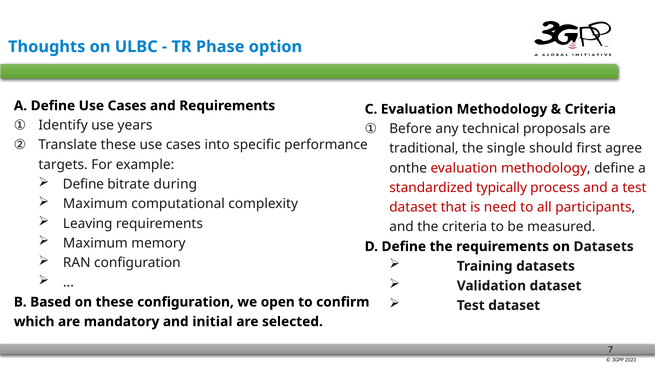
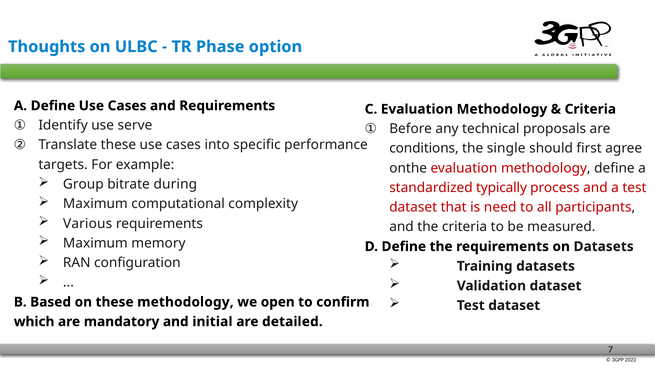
years: years -> serve (135, 126)
traditional: traditional -> conditions (424, 149)
Define: Define -> Group (83, 184)
Leaving: Leaving -> Various (88, 224)
these configuration: configuration -> methodology (185, 302)
selected: selected -> detailed (292, 322)
